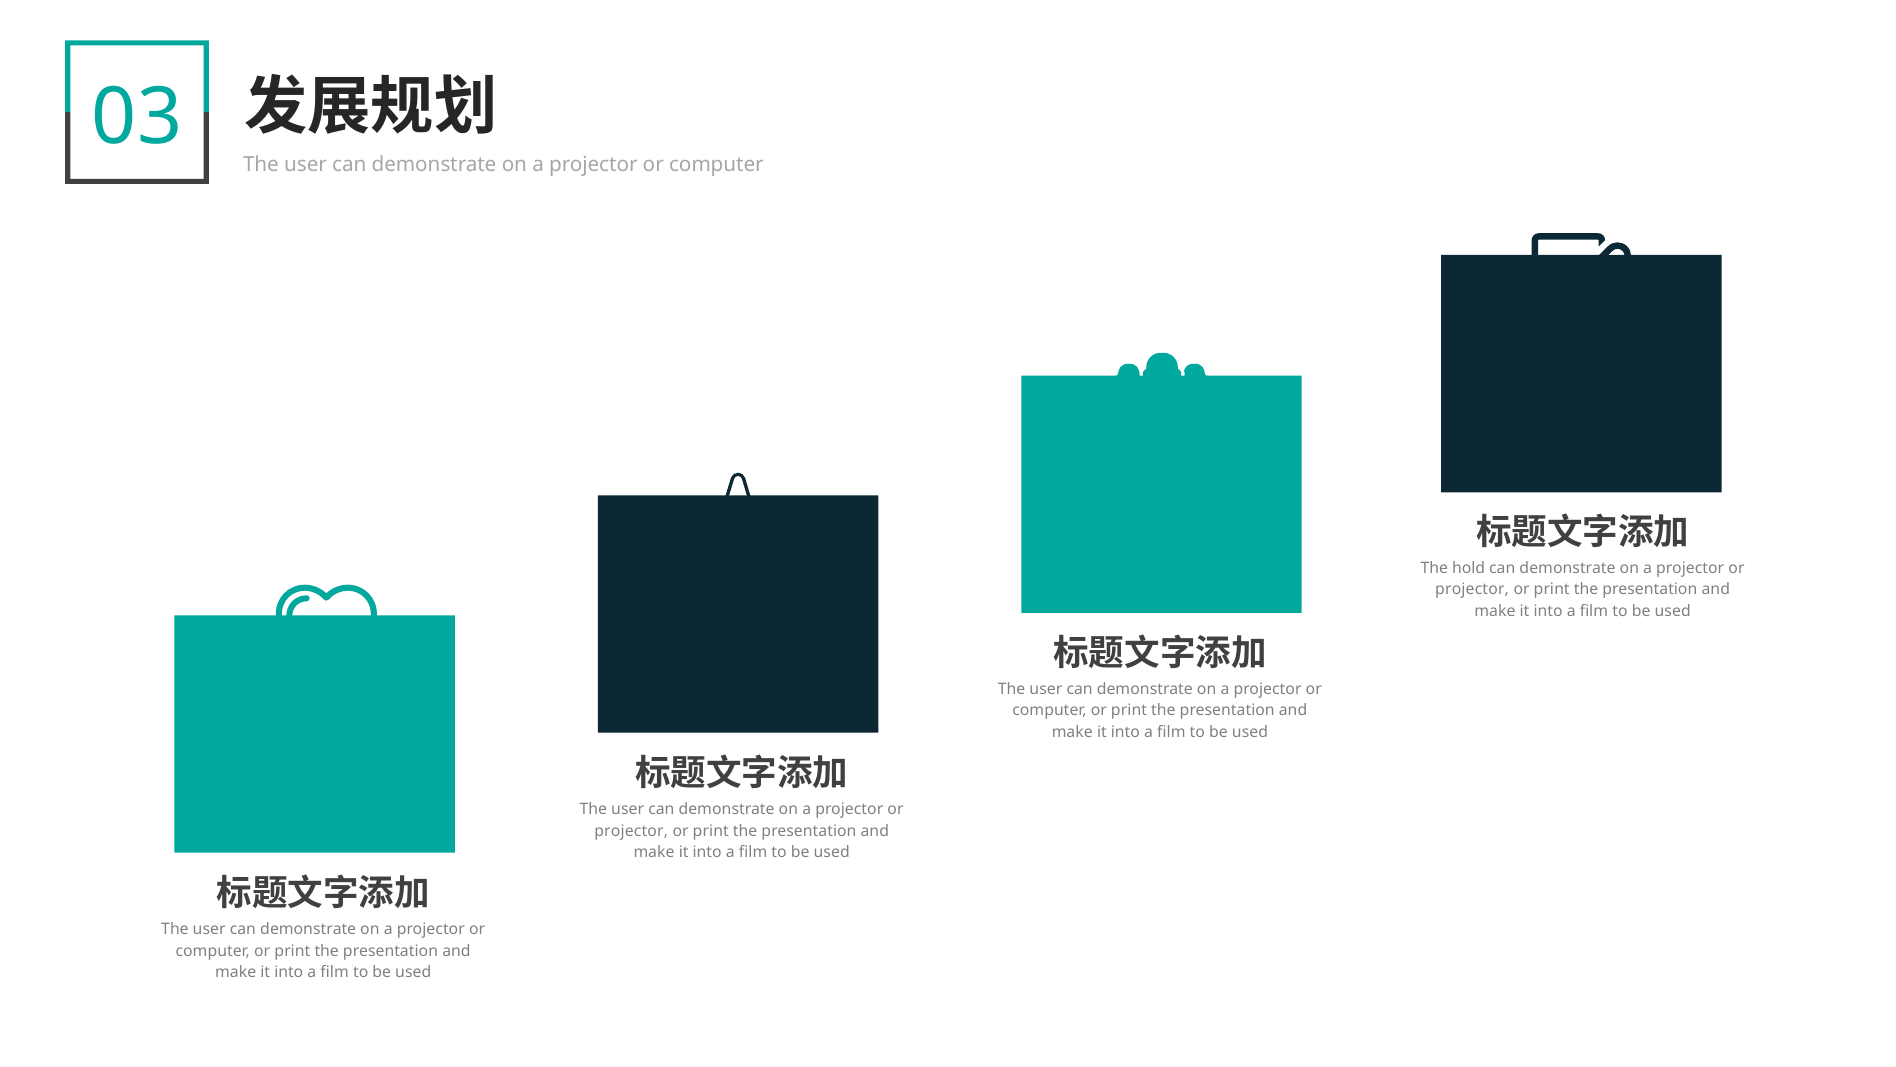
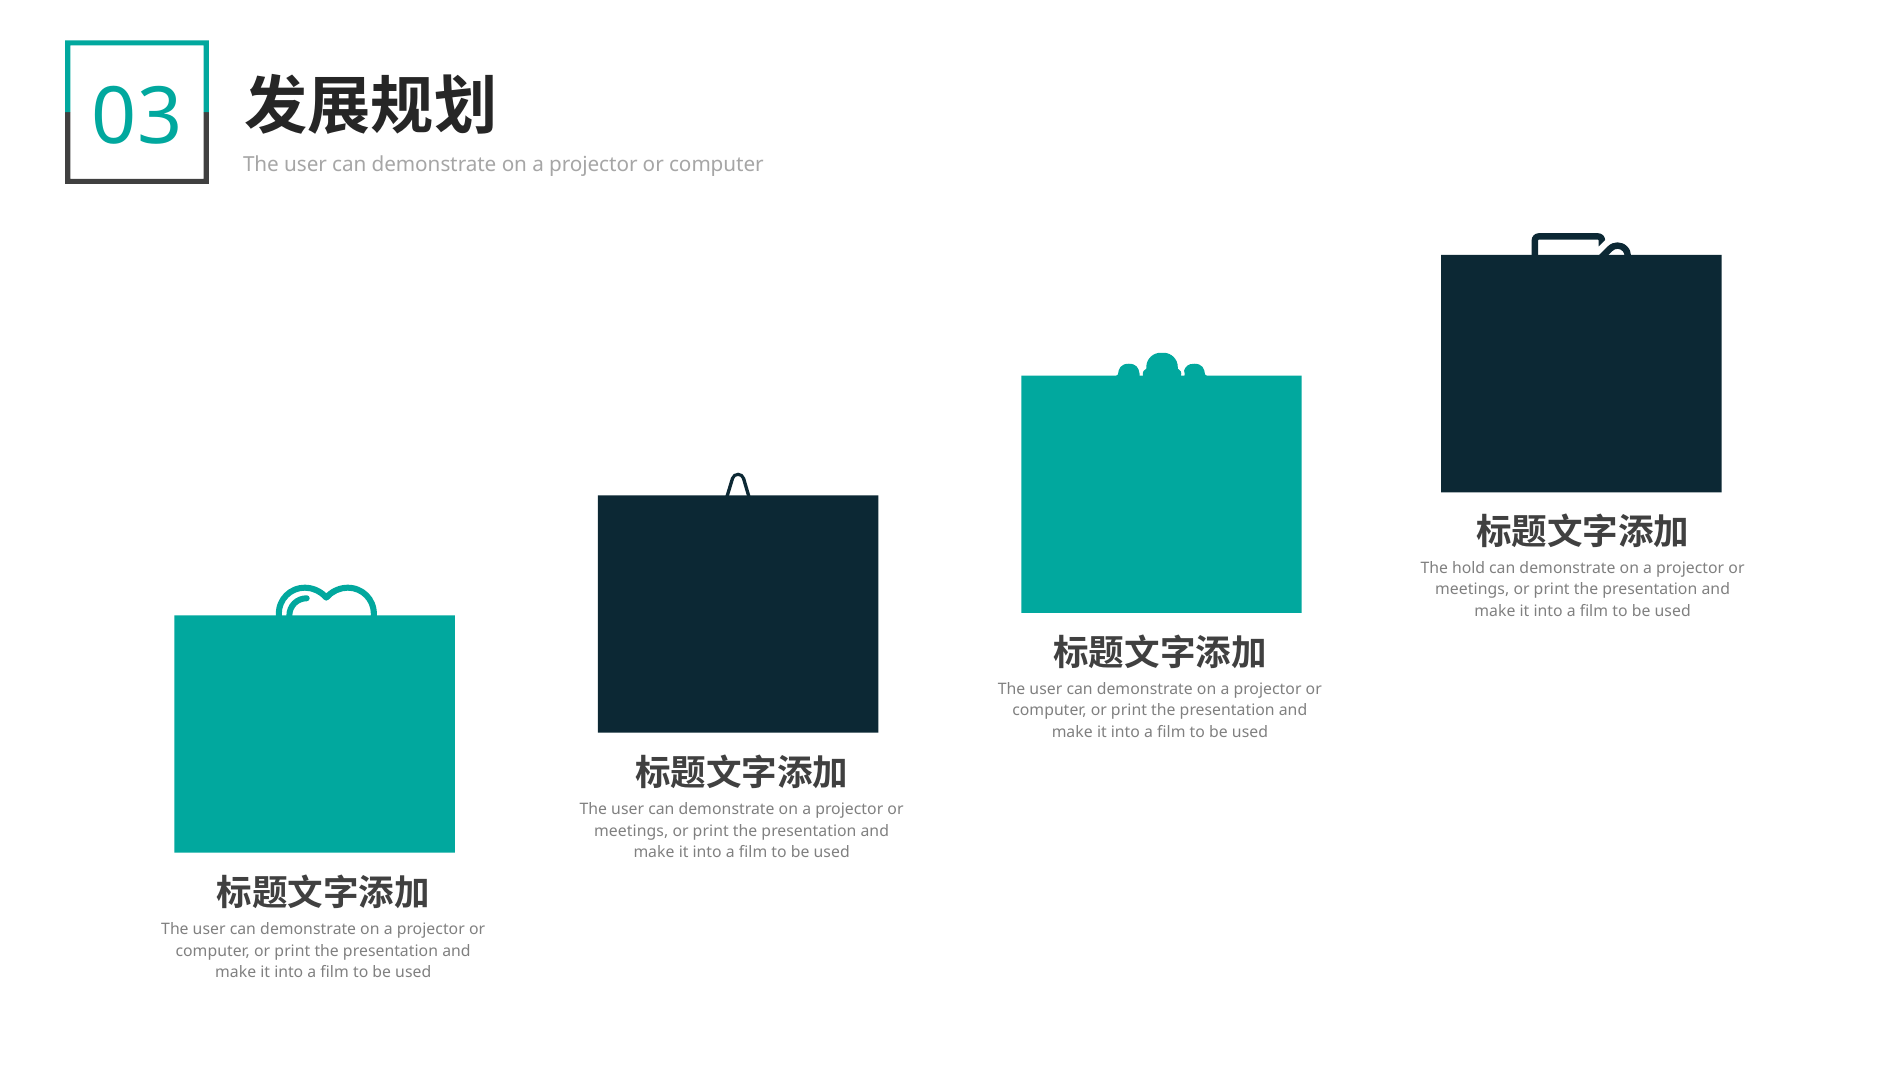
projector: projector -> meetings (1472, 589)
projector: projector -> meetings (631, 831)
